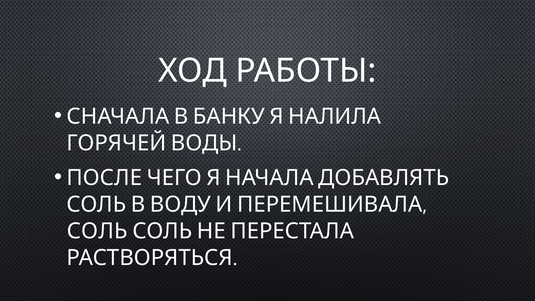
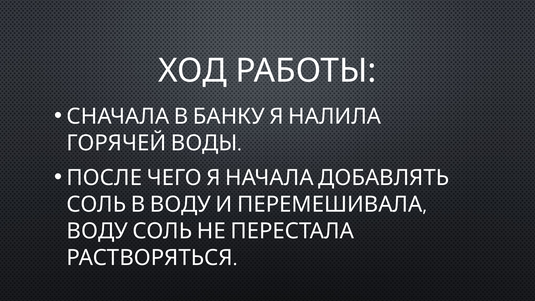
СОЛЬ: СОЛЬ -> ВОДУ (97, 231)
